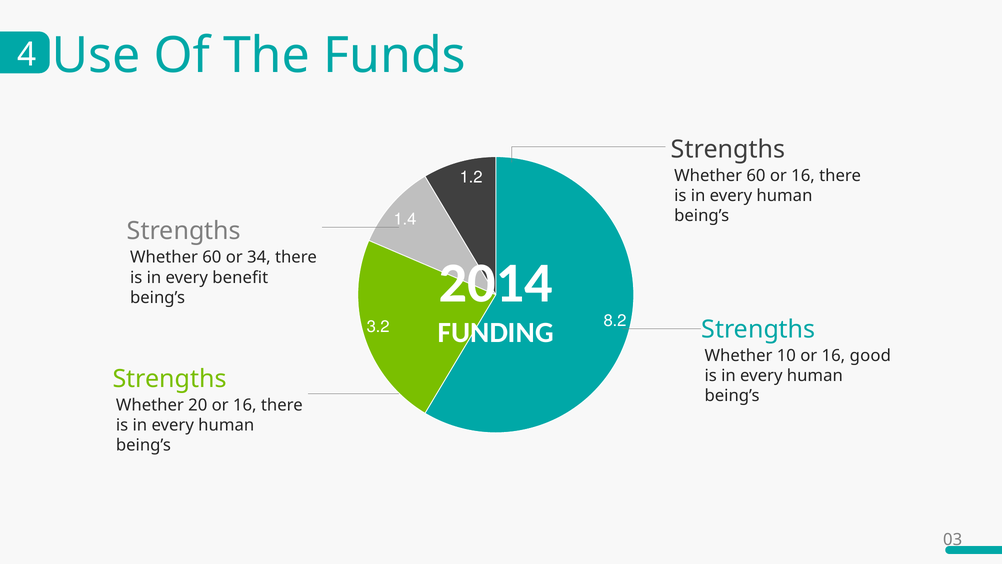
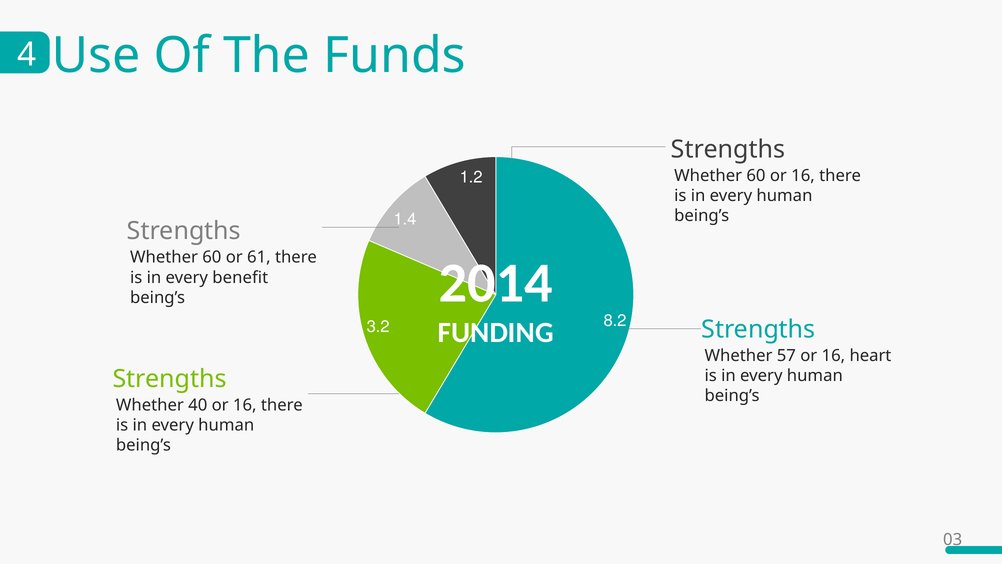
34: 34 -> 61 (259, 257)
10: 10 -> 57 (786, 356)
good: good -> heart (870, 356)
20: 20 -> 40 (198, 405)
